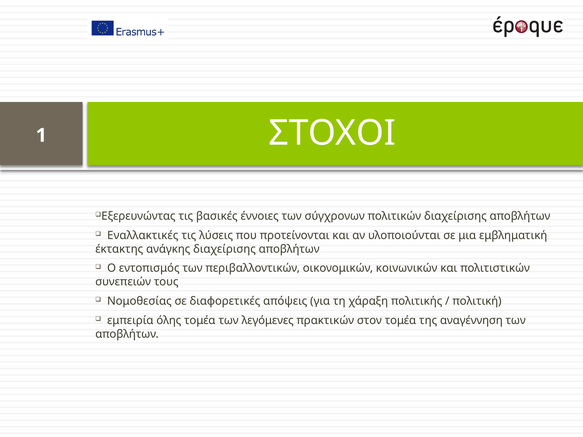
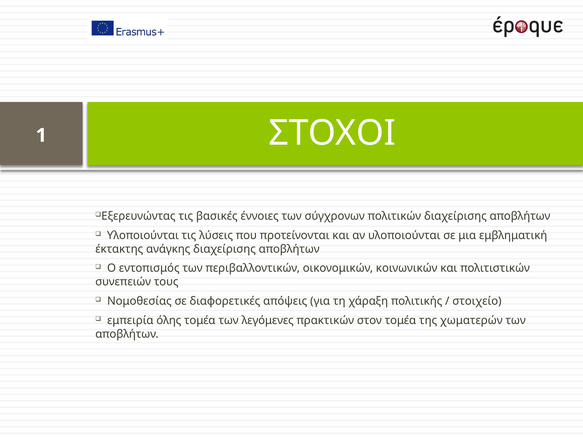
Εναλλακτικές: Εναλλακτικές -> Υλοποιούνται (143, 236)
πολιτική: πολιτική -> στοιχείο (477, 301)
αναγέννηση: αναγέννηση -> χωματερών (471, 321)
